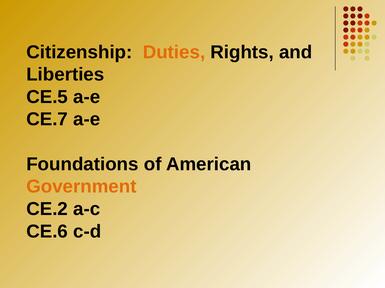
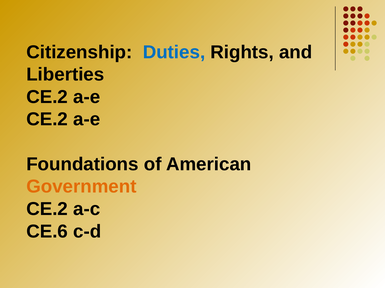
Duties colour: orange -> blue (174, 52)
CE.5: CE.5 -> CE.2 (47, 97)
CE.7: CE.7 -> CE.2 (47, 120)
